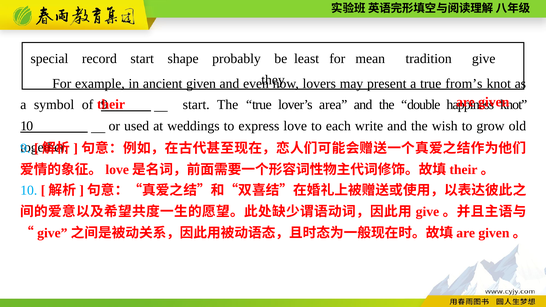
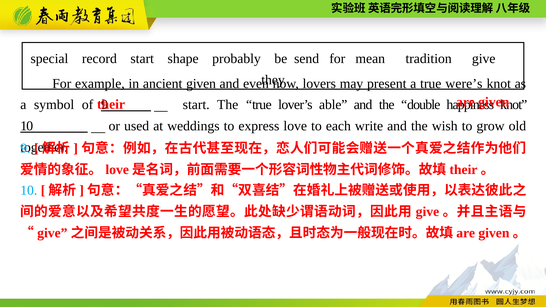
least: least -> send (307, 59)
from’s: from’s -> were’s (464, 84)
area: area -> able (333, 105)
